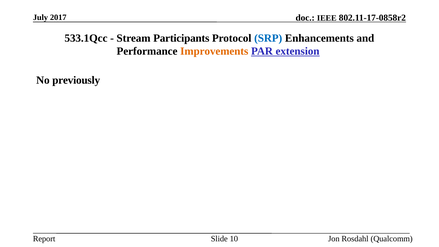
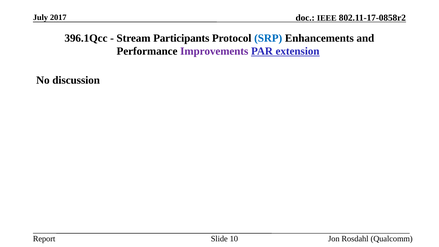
533.1Qcc: 533.1Qcc -> 396.1Qcc (86, 38)
Improvements colour: orange -> purple (214, 51)
previously: previously -> discussion (76, 80)
